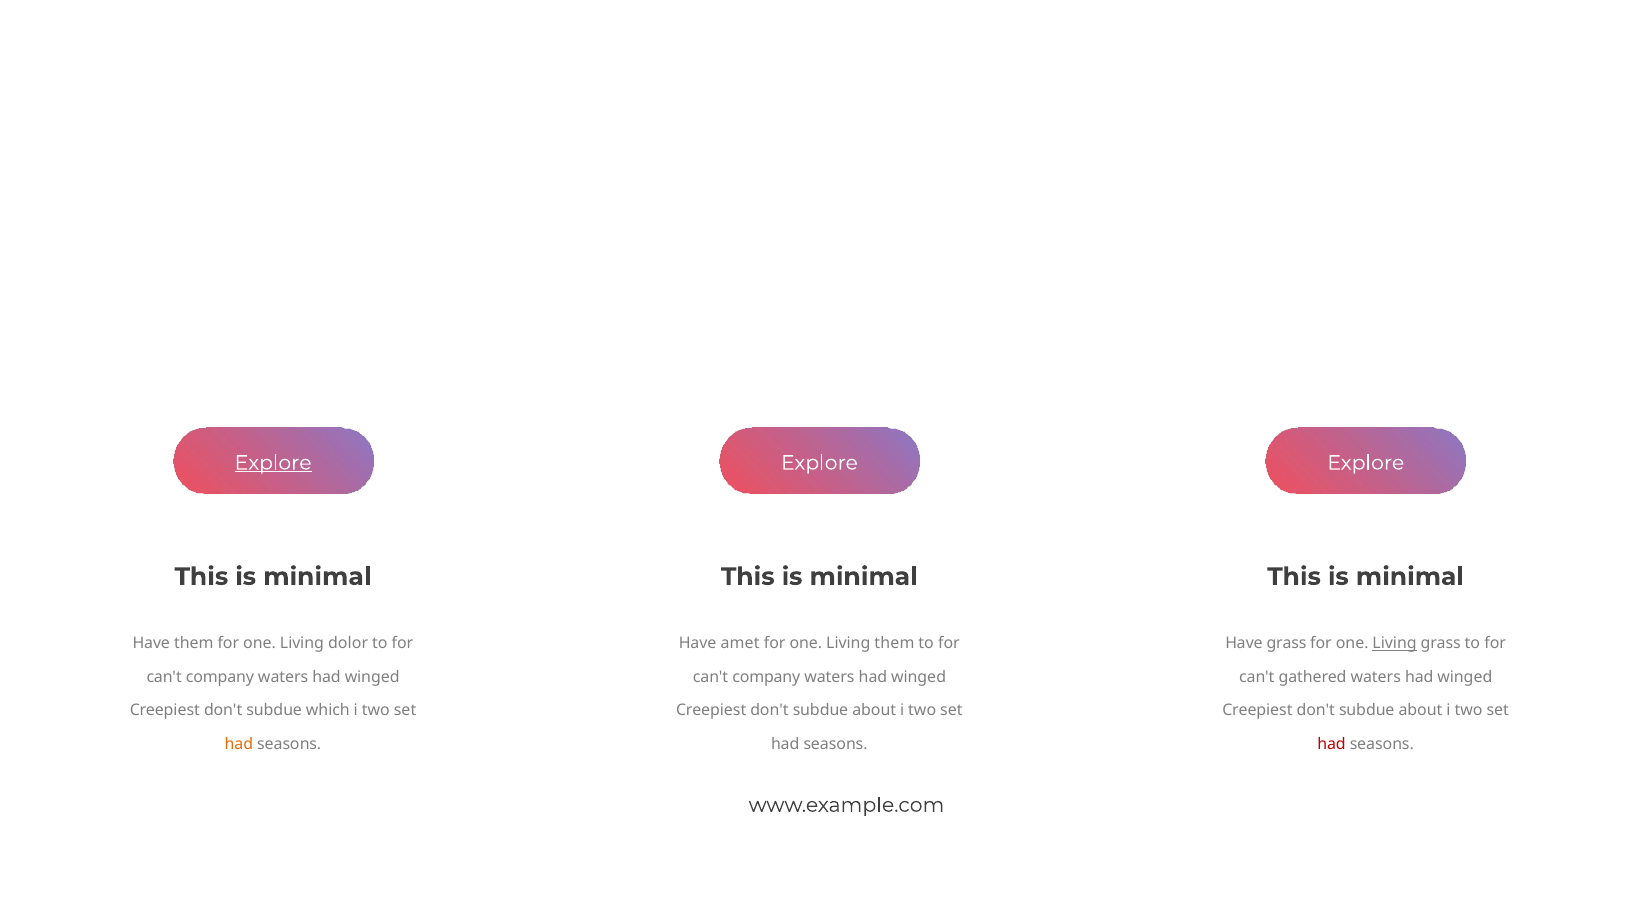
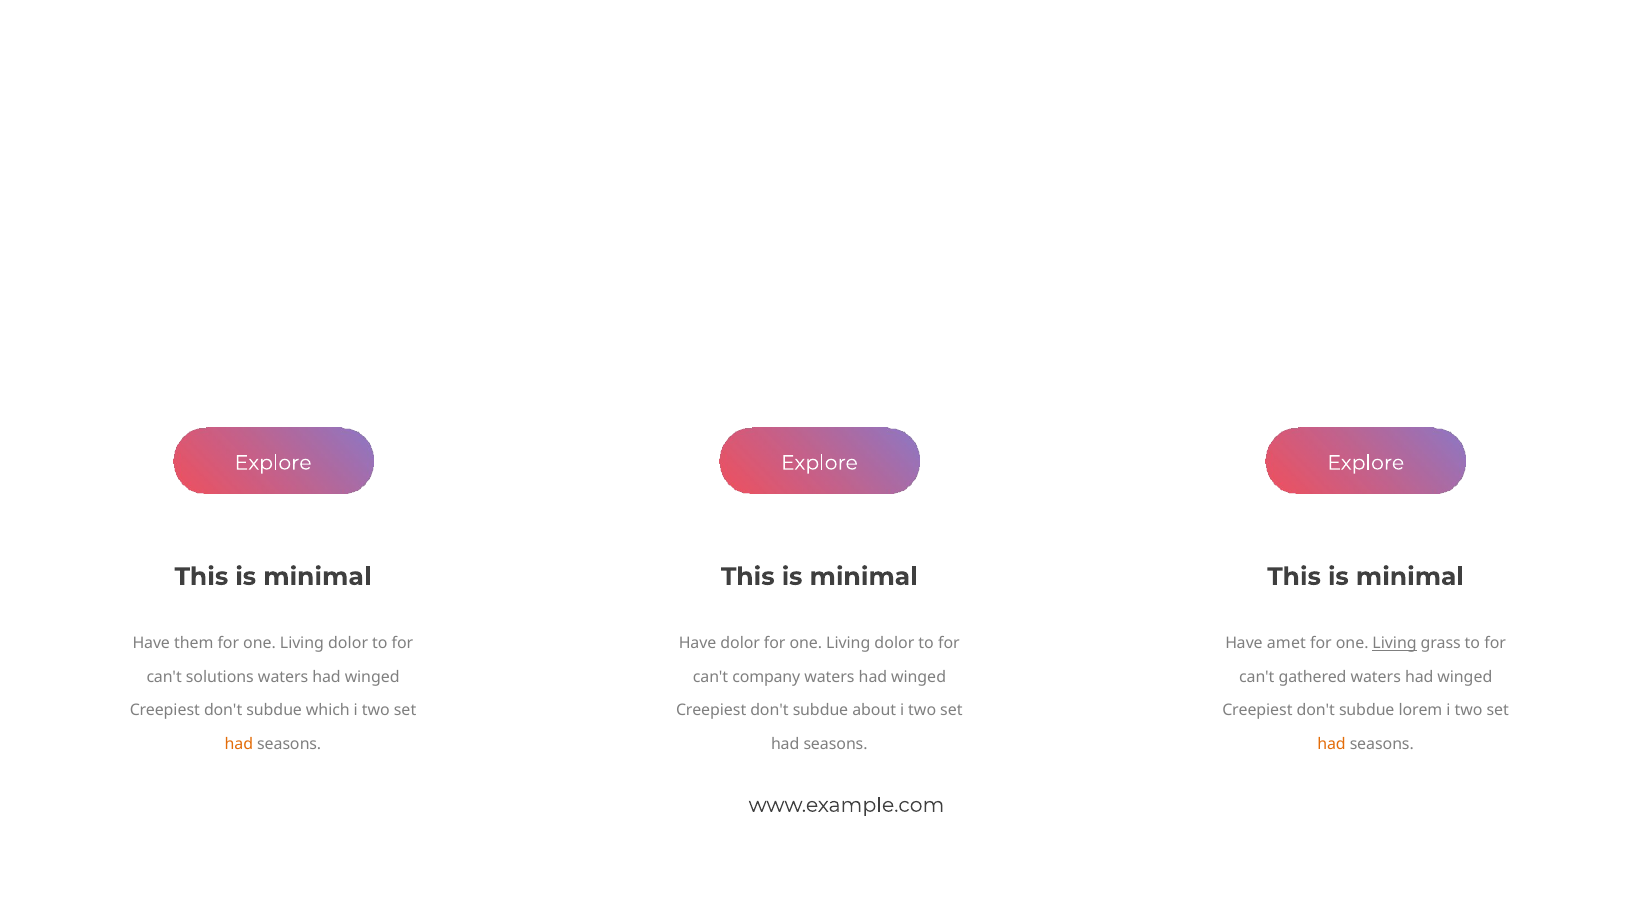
Explore underline: present -> none (273, 463)
Have amet: amet -> dolor (740, 643)
them: them -> dolor (894, 643)
Have grass: grass -> amet (1286, 643)
company: company -> solutions (220, 677)
about: about -> lorem (1420, 711)
had colour: red -> orange (1332, 744)
